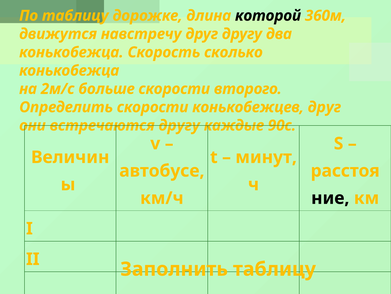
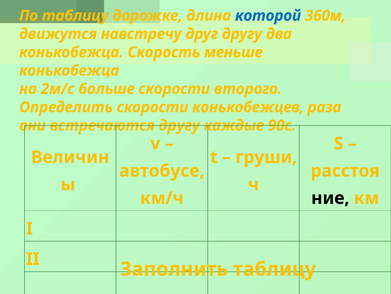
которой colour: black -> blue (268, 16)
сколько: сколько -> меньше (233, 52)
конькобежцев друг: друг -> раза (324, 107)
минут: минут -> груши (266, 157)
